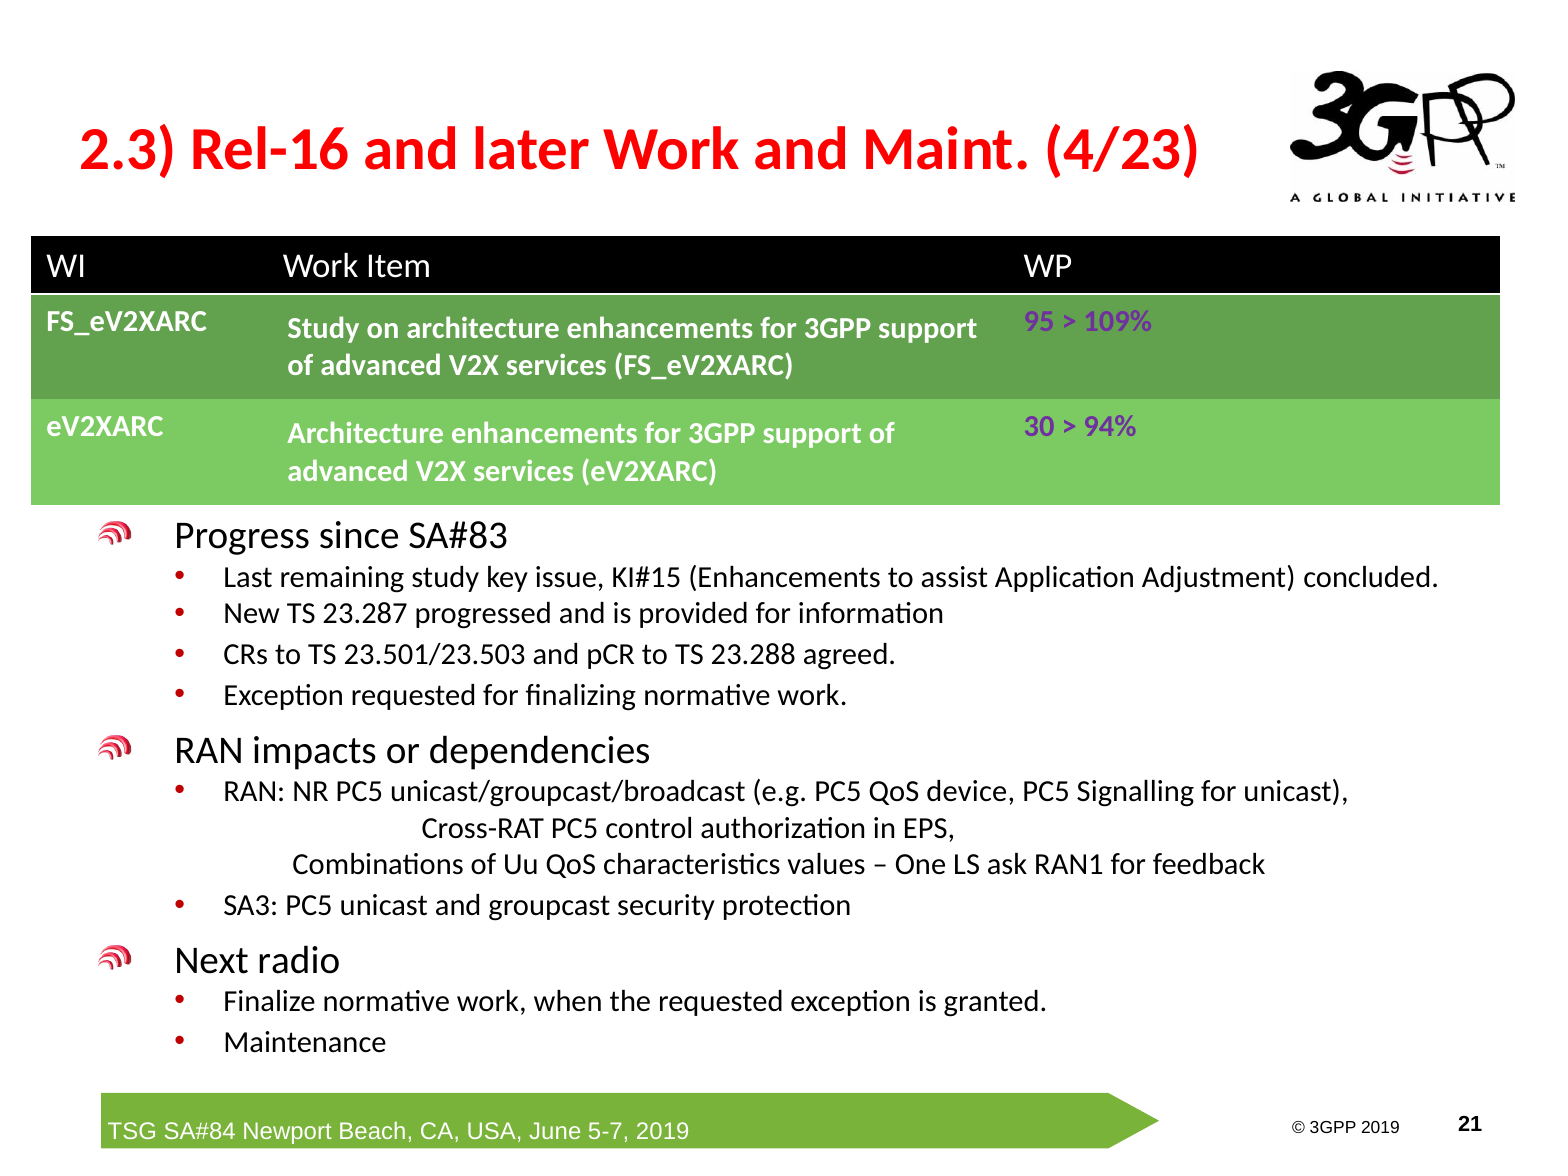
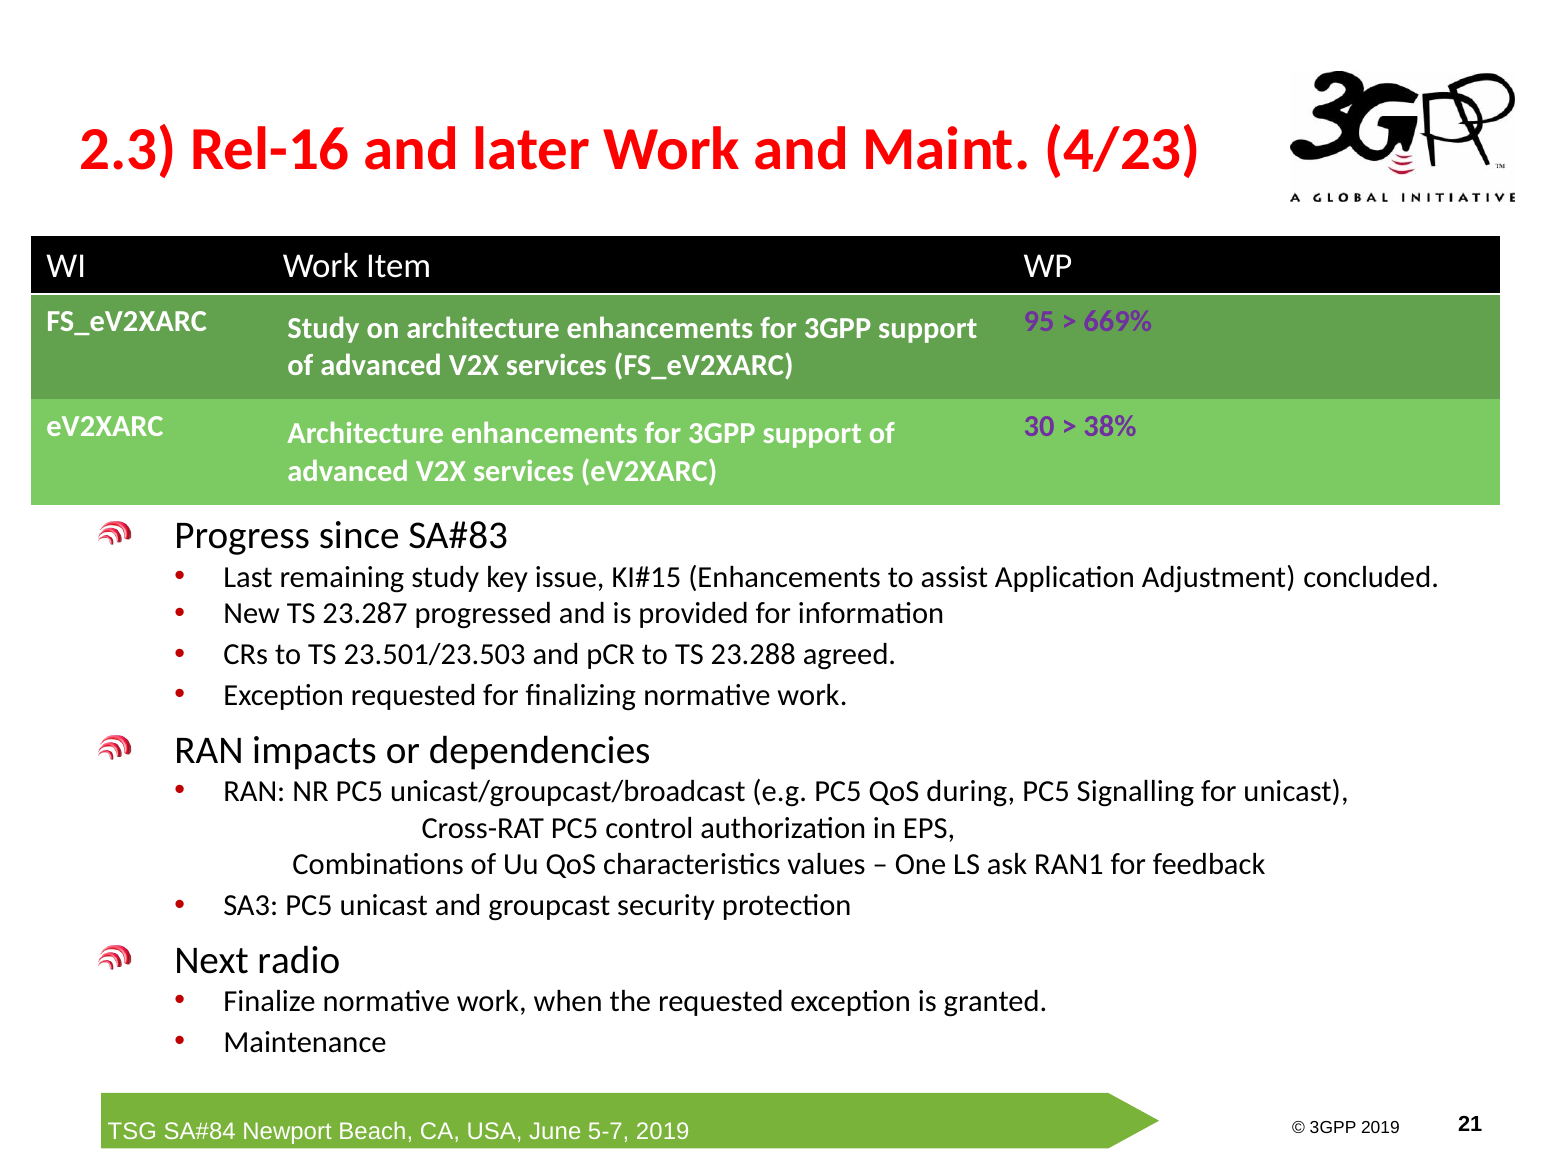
109%: 109% -> 669% (1118, 321)
94%: 94% -> 38% (1110, 426)
device: device -> during (971, 791)
